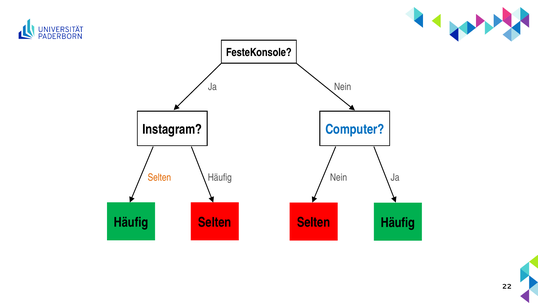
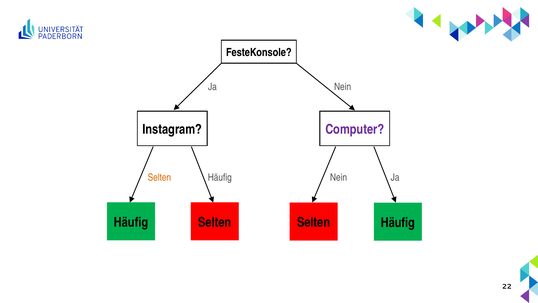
Computer colour: blue -> purple (355, 129)
